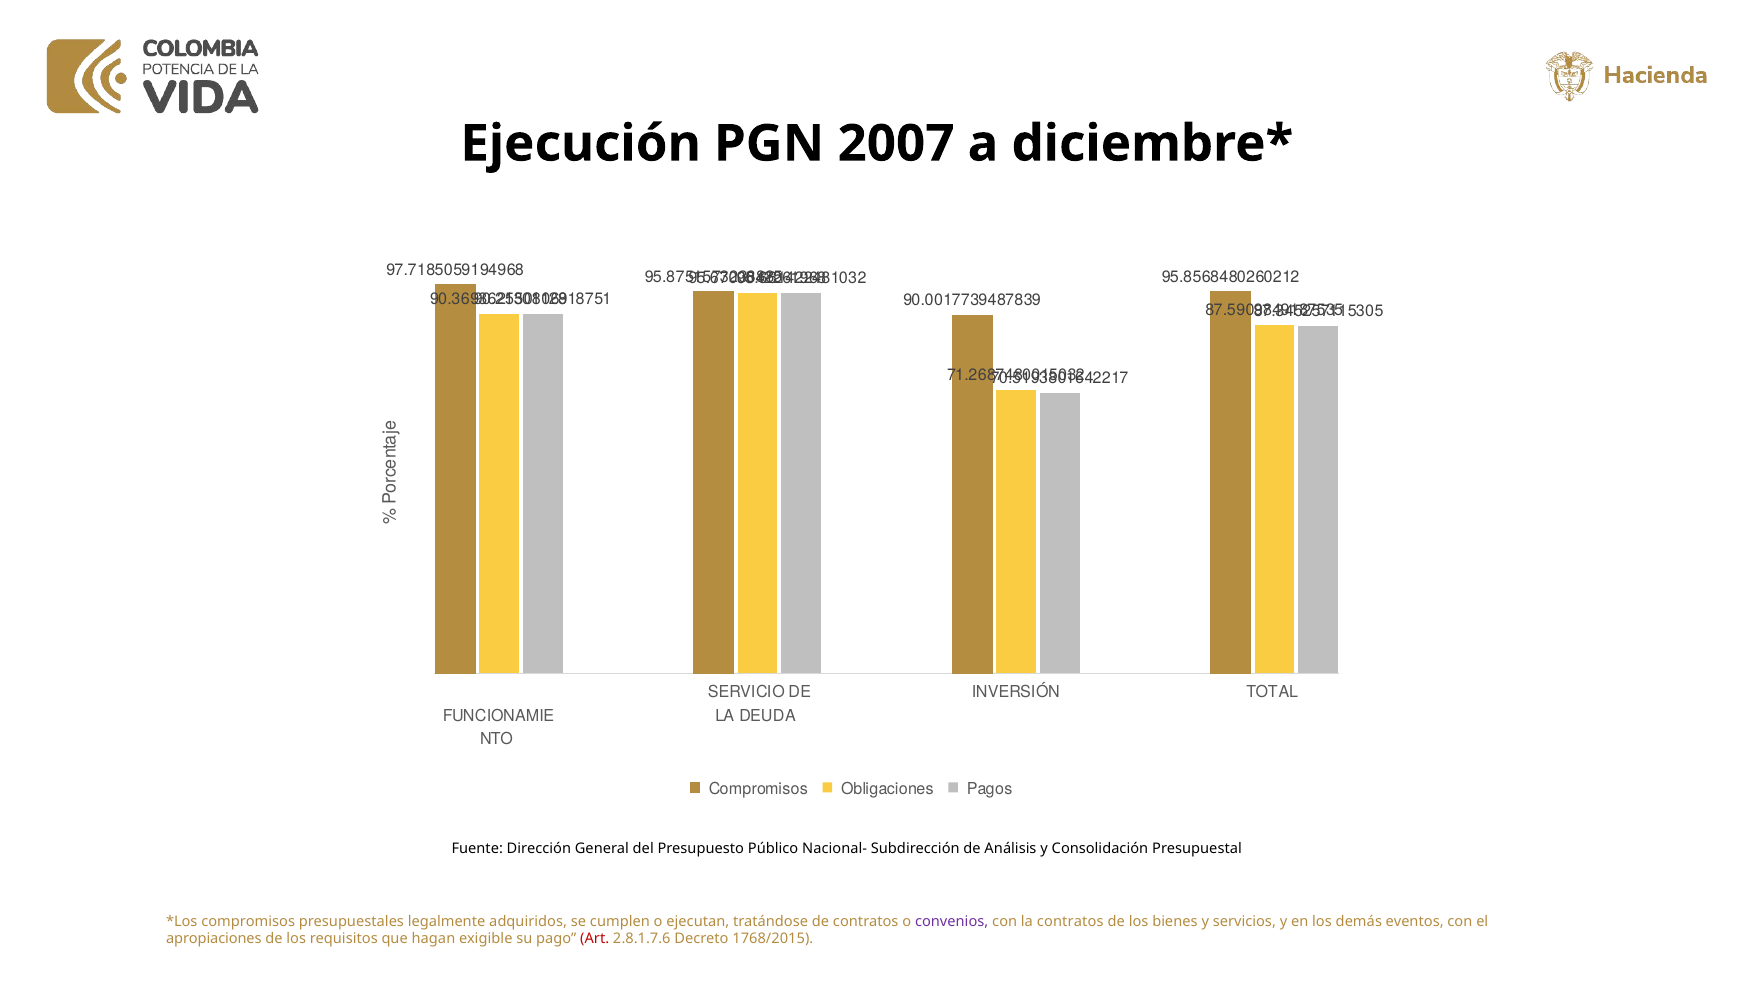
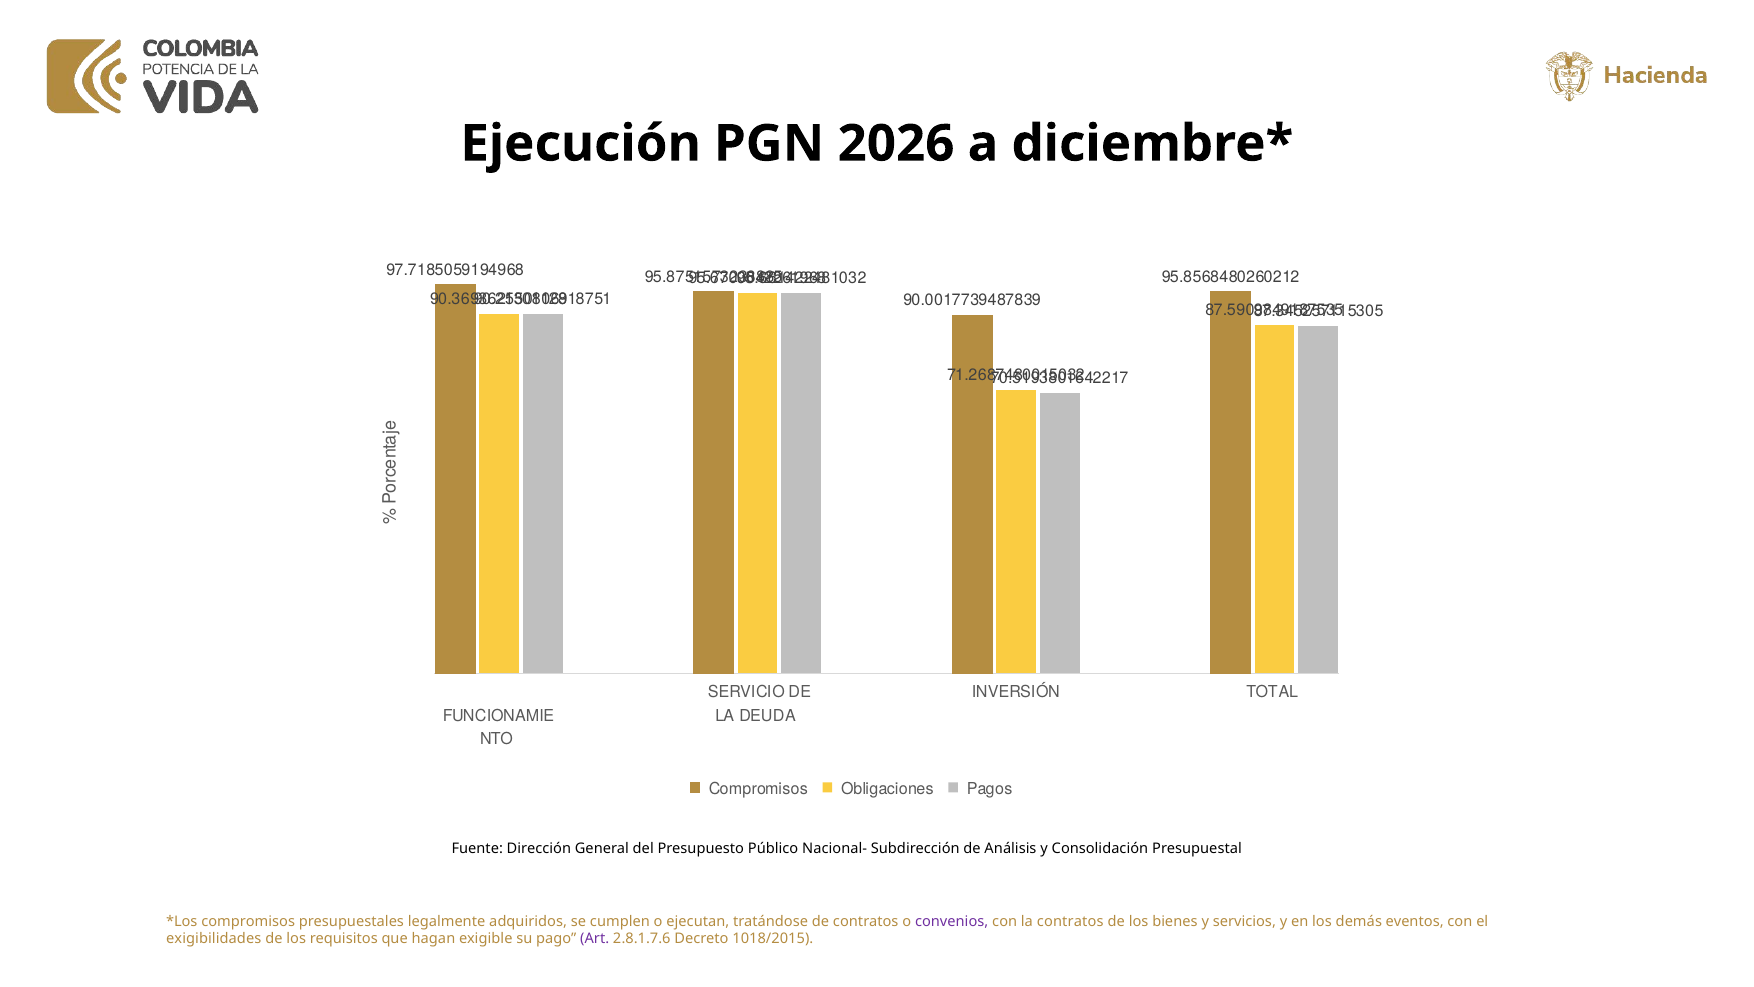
2007: 2007 -> 2026 (896, 144)
apropiaciones: apropiaciones -> exigibilidades (214, 939)
Art colour: red -> purple (595, 939)
1768/2015: 1768/2015 -> 1018/2015 (773, 939)
